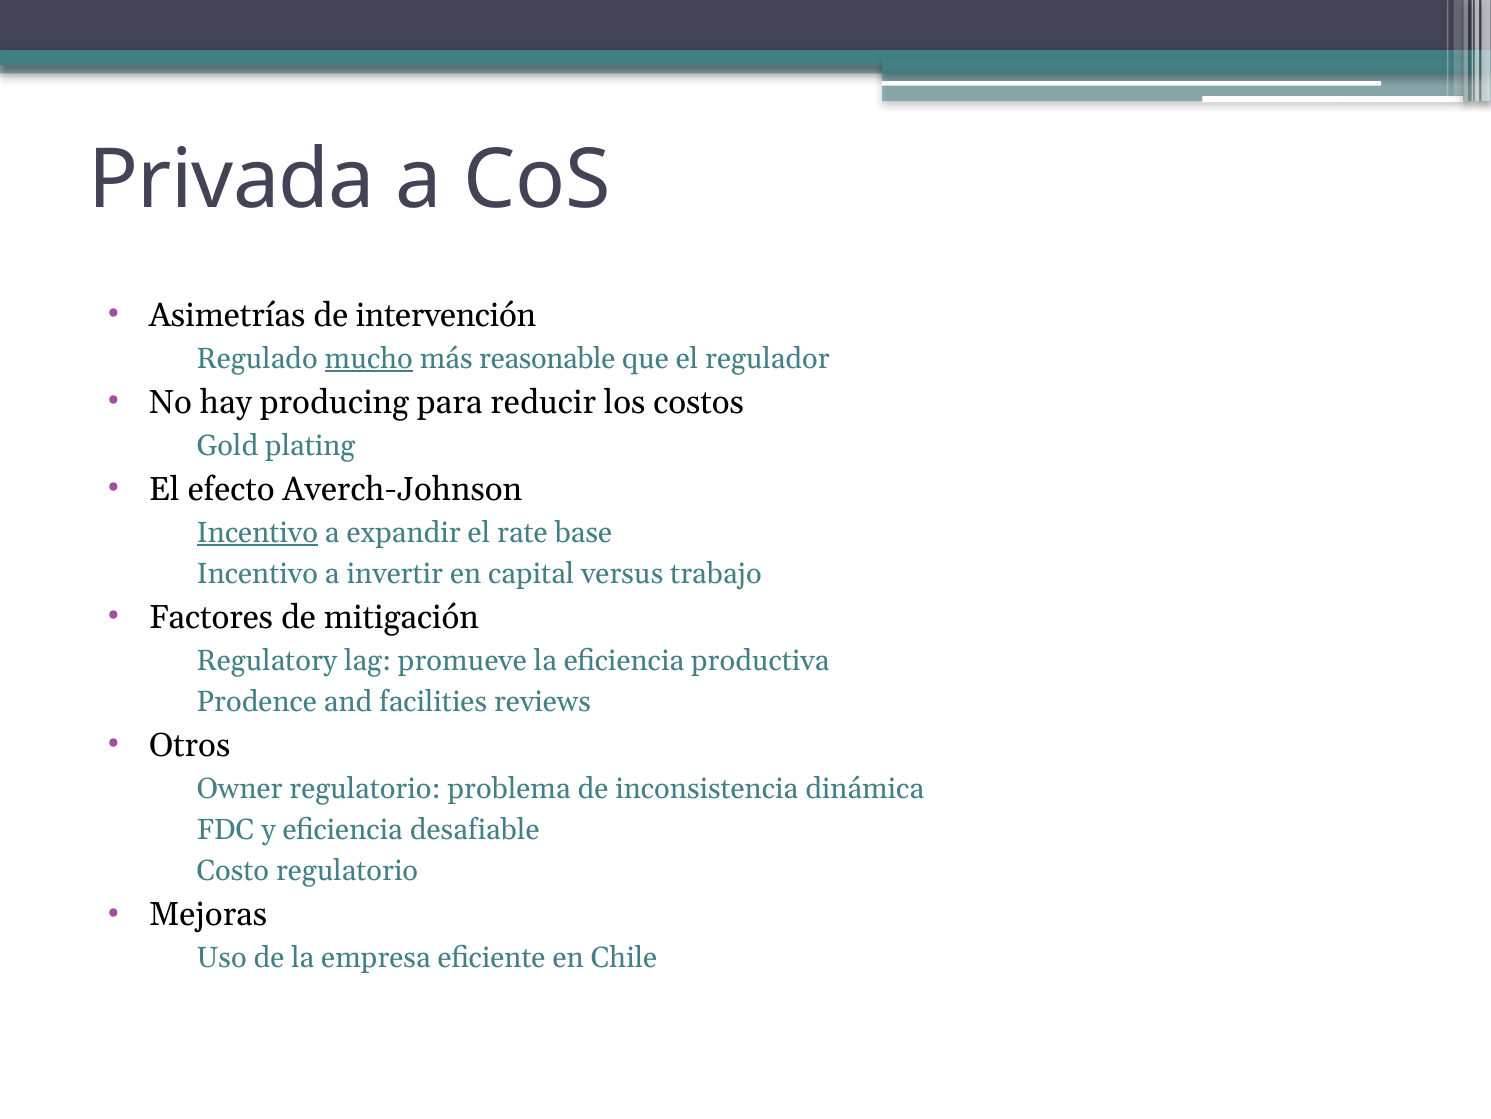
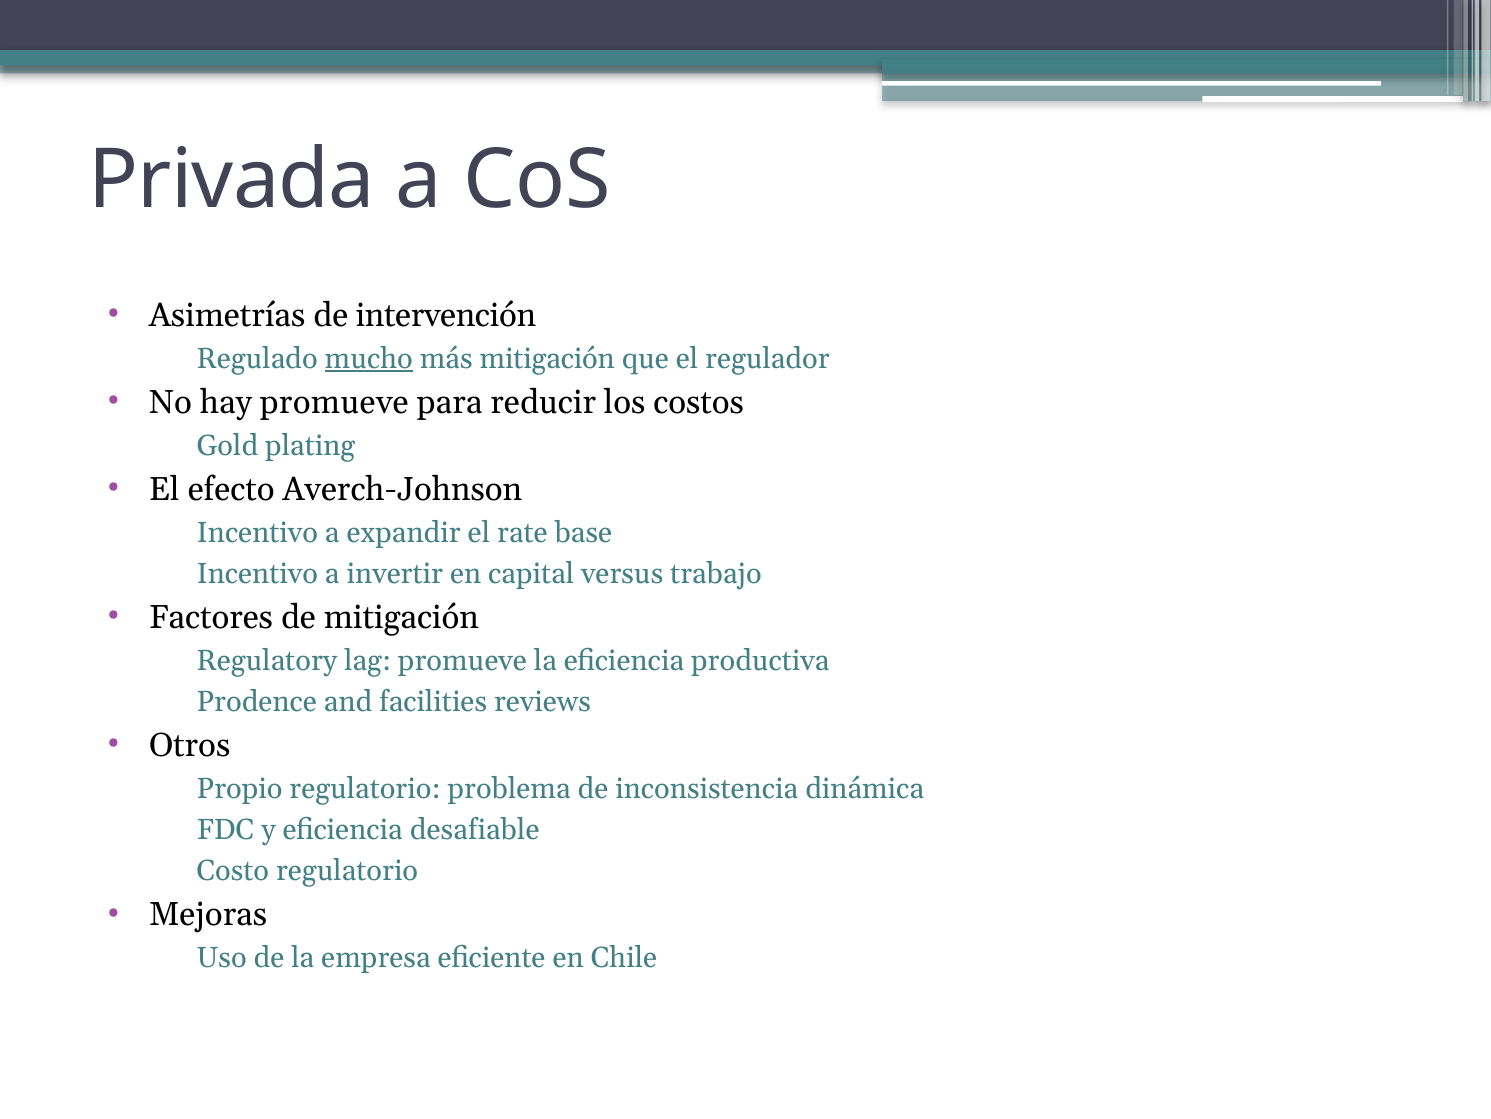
más reasonable: reasonable -> mitigación (547, 358)
hay producing: producing -> promueve (334, 402)
Incentivo underline: present -> none (257, 532)
Owner: Owner -> Propio (240, 789)
